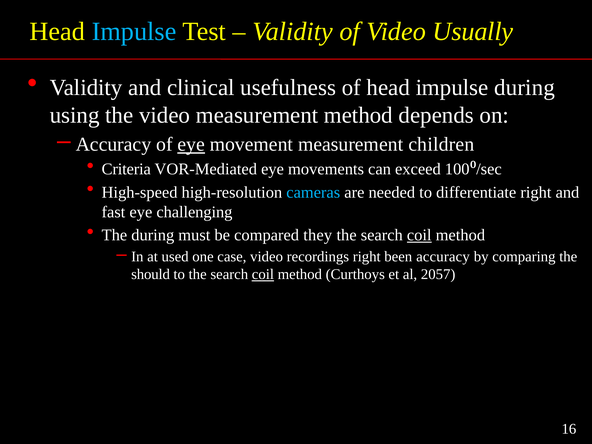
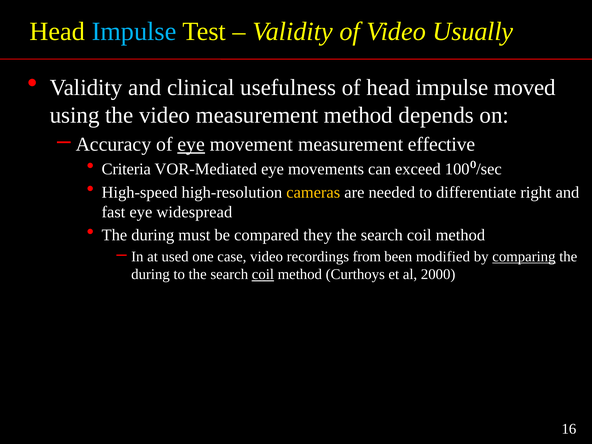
impulse during: during -> moved (525, 87)
children: children -> effective (442, 144)
cameras colour: light blue -> yellow (313, 192)
challenging: challenging -> widespread (194, 212)
coil underline: present -> none (419, 235)
recordings right: right -> from (367, 257)
been accuracy: accuracy -> modified (443, 257)
comparing underline: none -> present (524, 257)
should: should -> during (151, 274)
2057: 2057 -> 2000 (438, 274)
